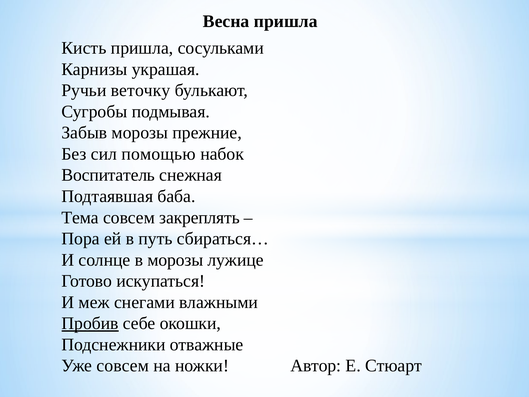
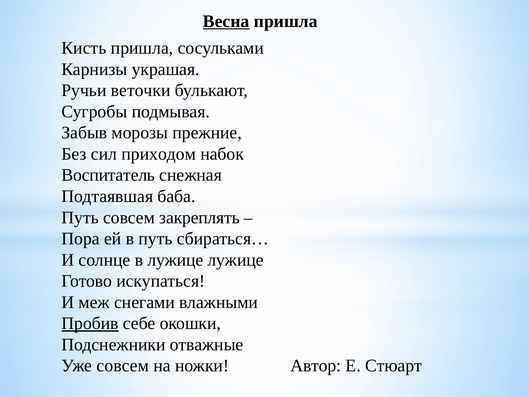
Весна underline: none -> present (226, 21)
веточку: веточку -> веточки (141, 90)
помощью: помощью -> приходом (159, 154)
Тема: Тема -> Путь (80, 217)
в морозы: морозы -> лужице (175, 260)
